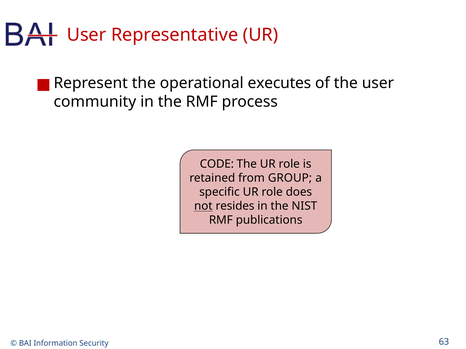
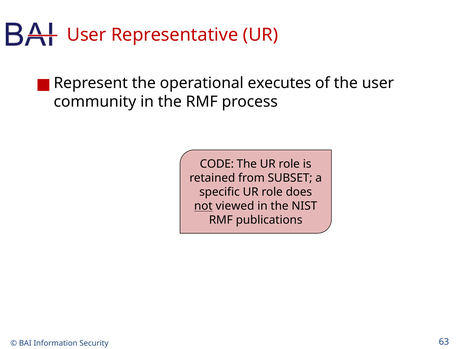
GROUP: GROUP -> SUBSET (290, 178)
resides: resides -> viewed (235, 206)
